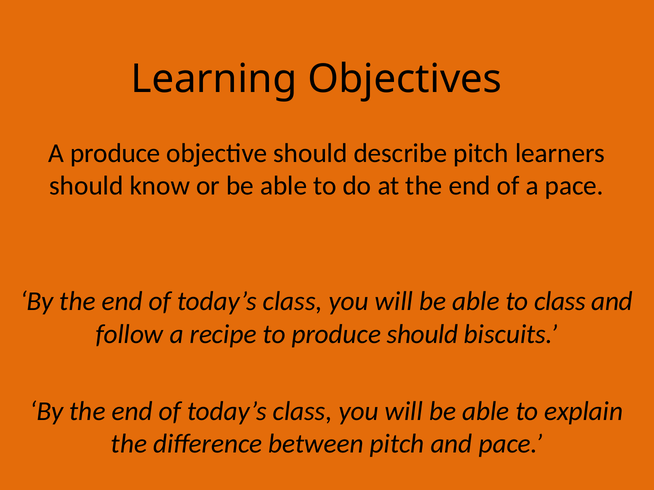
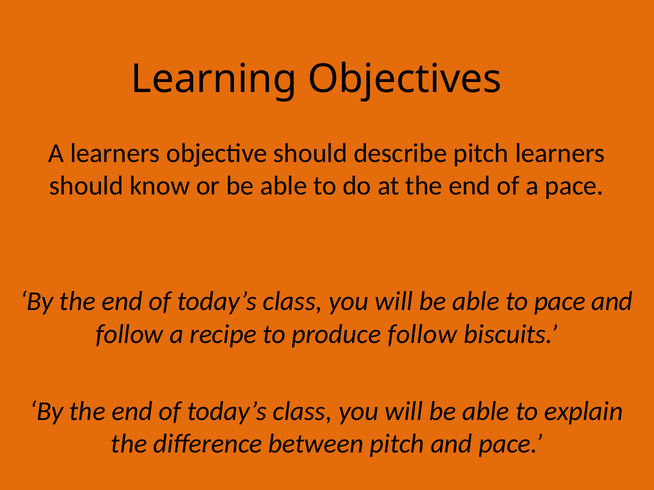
A produce: produce -> learners (115, 153)
to class: class -> pace (560, 302)
produce should: should -> follow (422, 334)
